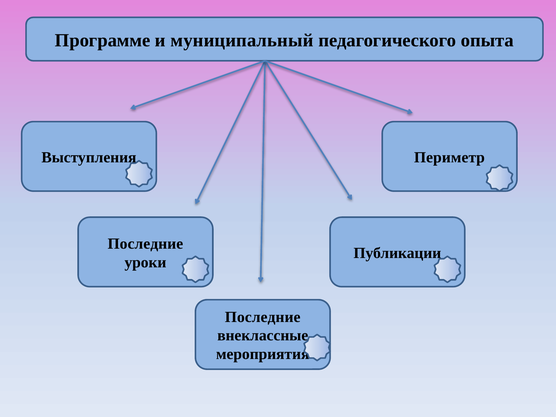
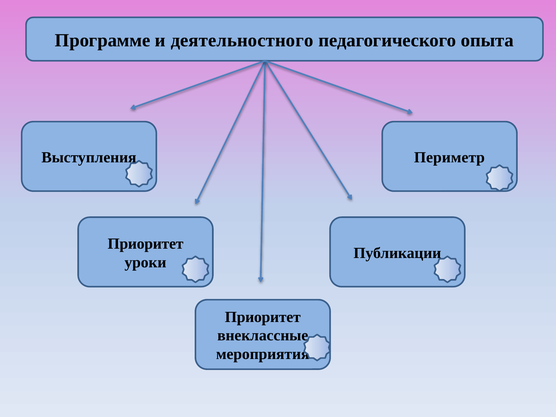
муниципальный: муниципальный -> деятельностного (242, 40)
Последние: Последние -> Приоритет (146, 244)
Последние: Последние -> Приоритет (263, 317)
